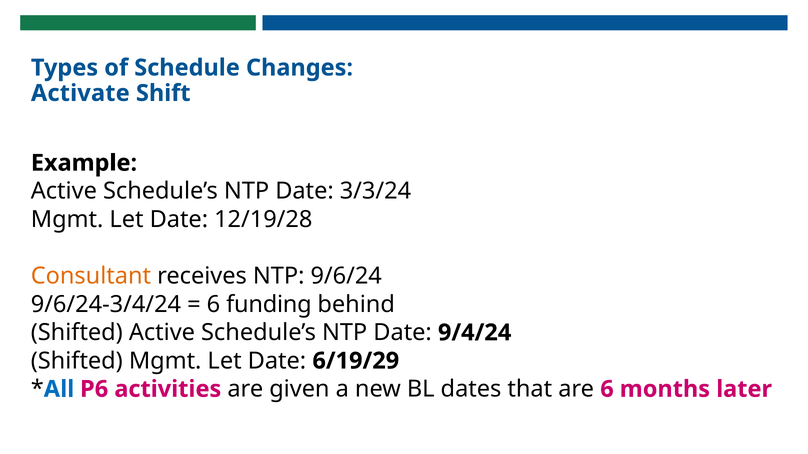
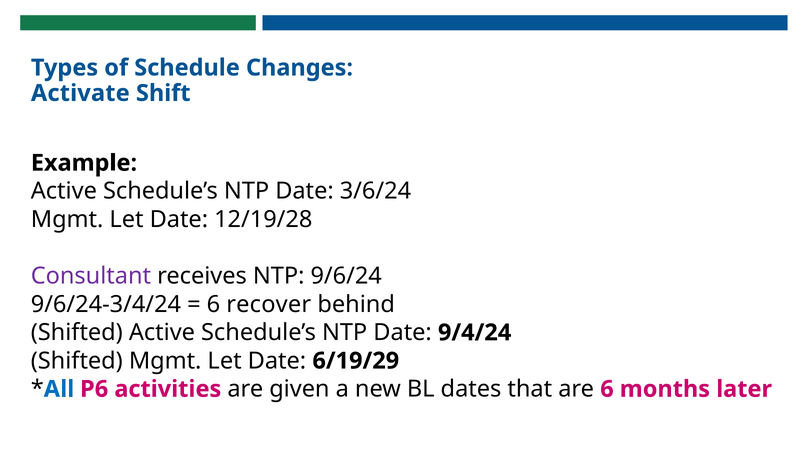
3/3/24: 3/3/24 -> 3/6/24 (375, 191)
Consultant colour: orange -> purple (91, 276)
funding: funding -> recover (269, 305)
